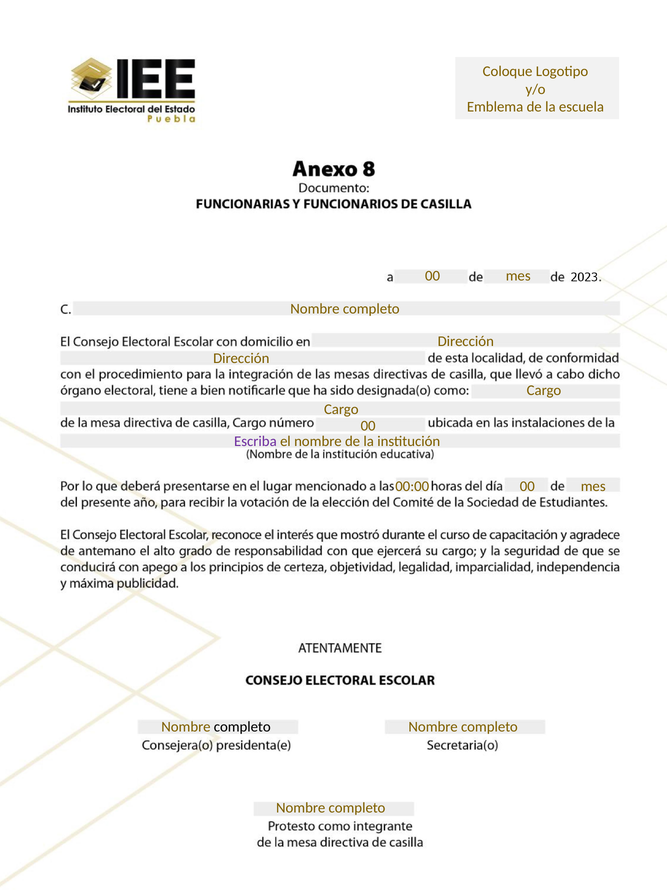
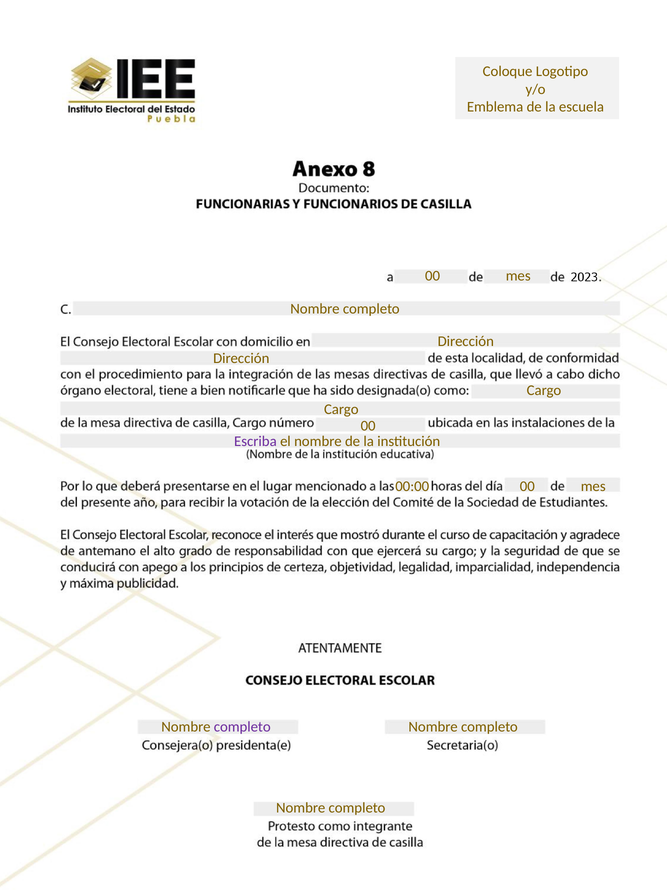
completo colour: black -> purple (242, 726)
